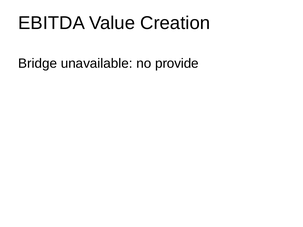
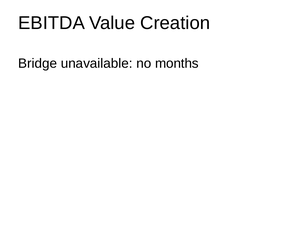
provide: provide -> months (177, 64)
